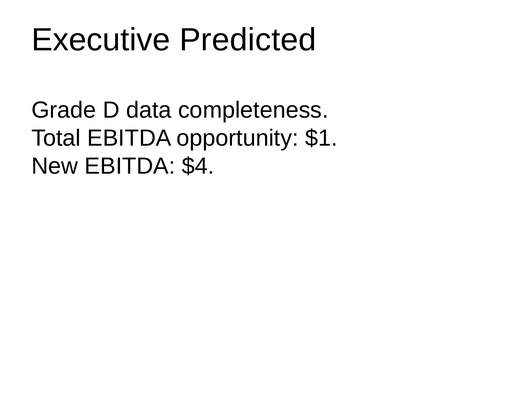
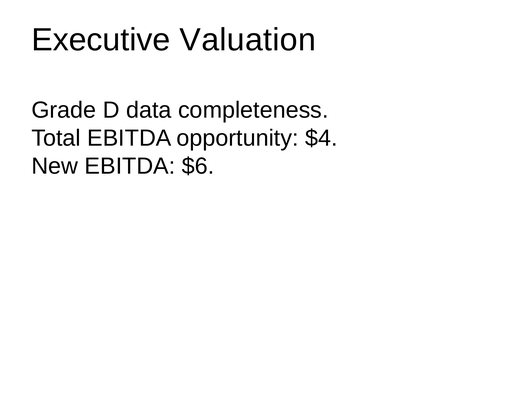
Predicted: Predicted -> Valuation (248, 40)
$1: $1 -> $4 (321, 138)
$4: $4 -> $6 (198, 166)
